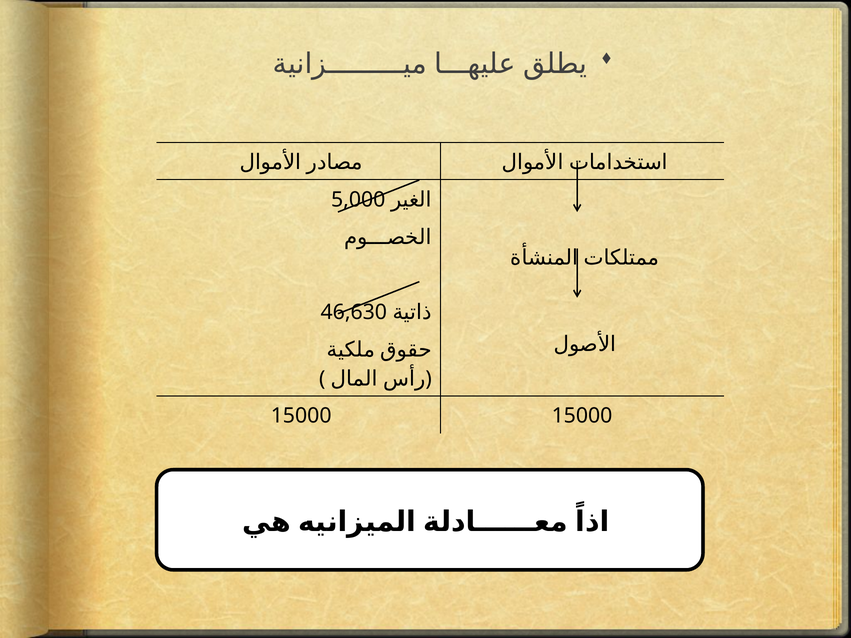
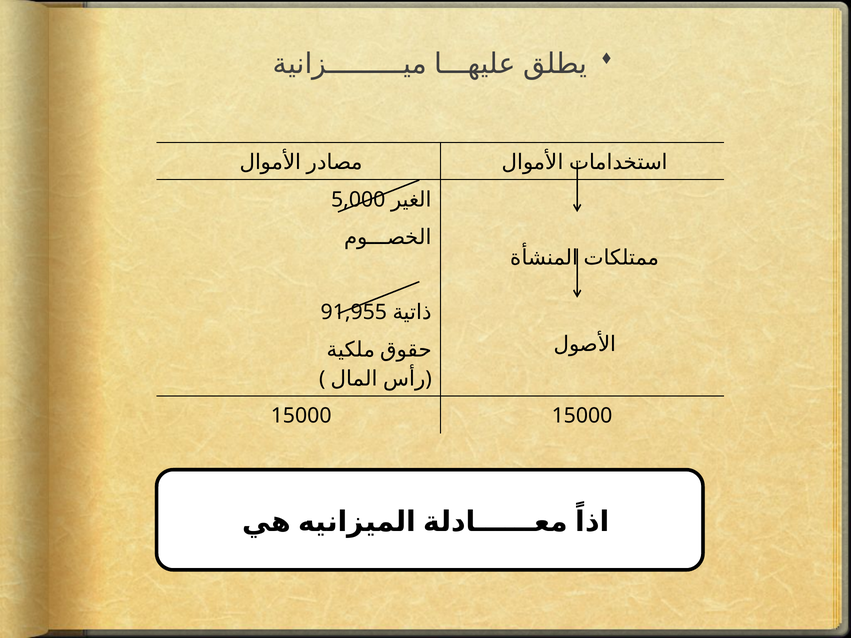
46,630: 46,630 -> 91,955 (354, 312)
